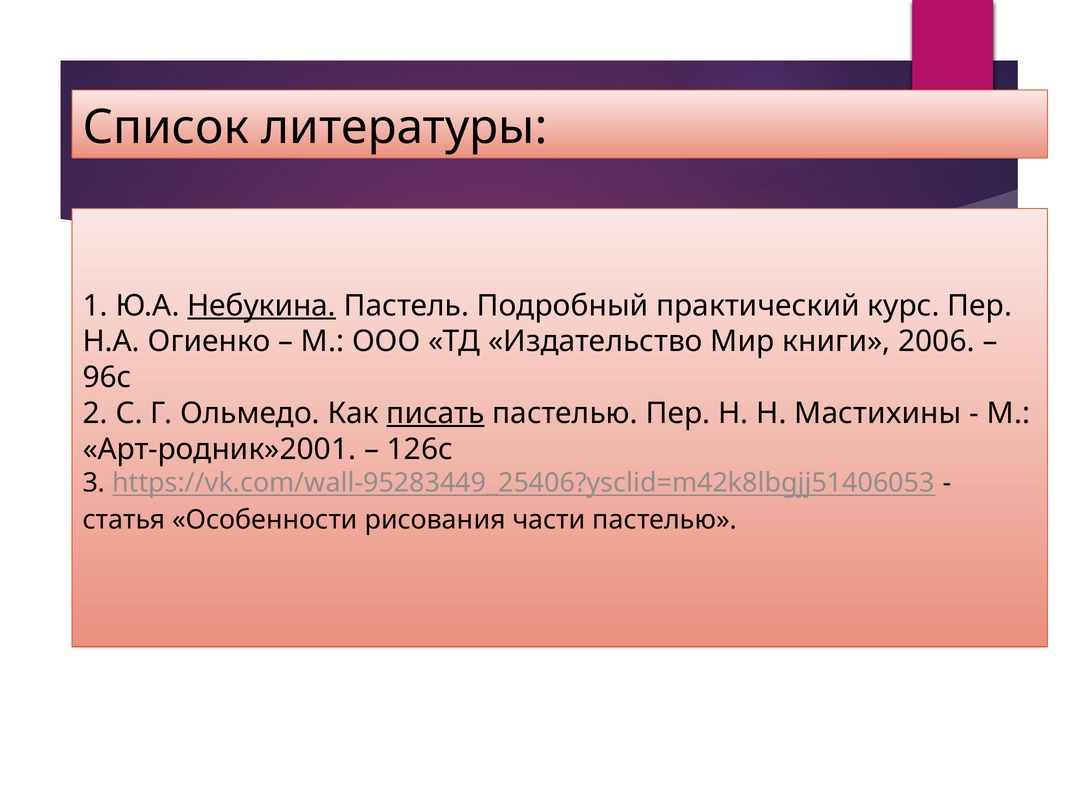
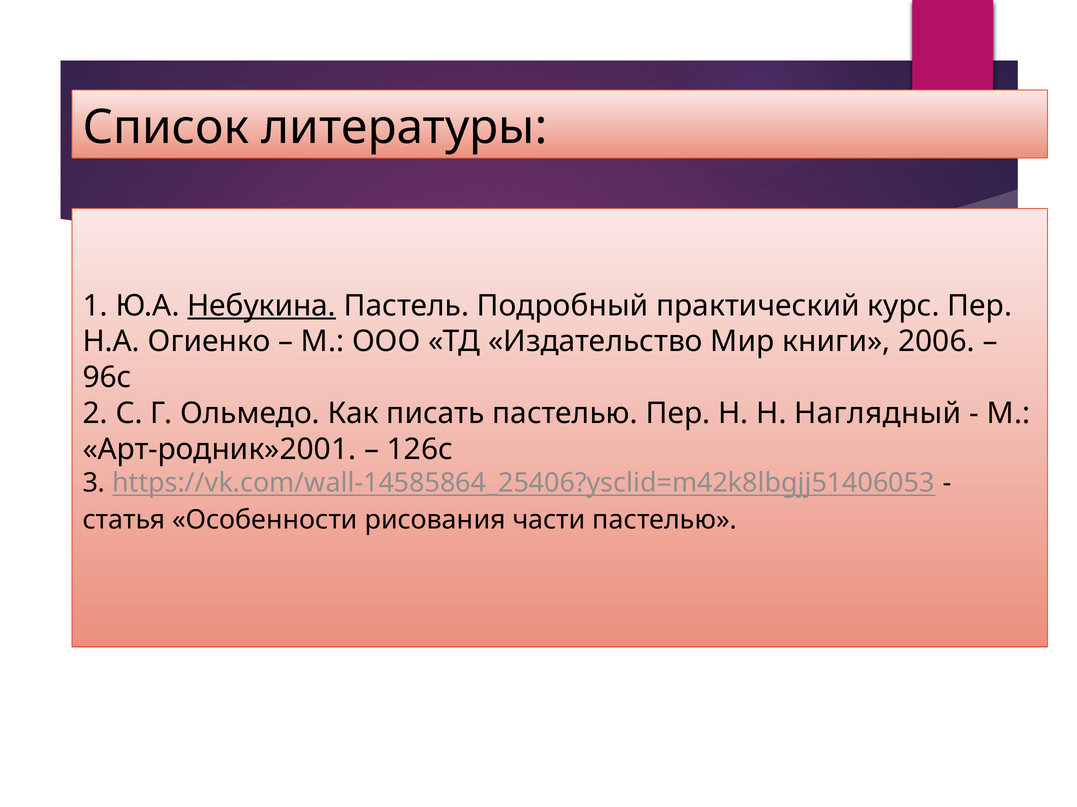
писать underline: present -> none (436, 414)
Мастихины: Мастихины -> Наглядный (878, 414)
https://vk.com/wall-95283449_25406?ysclid=m42k8lbgjj51406053: https://vk.com/wall-95283449_25406?ysclid=m42k8lbgjj51406053 -> https://vk.com/wall-14585864_25406?ysclid=m42k8lbgjj51406053 (523, 483)
